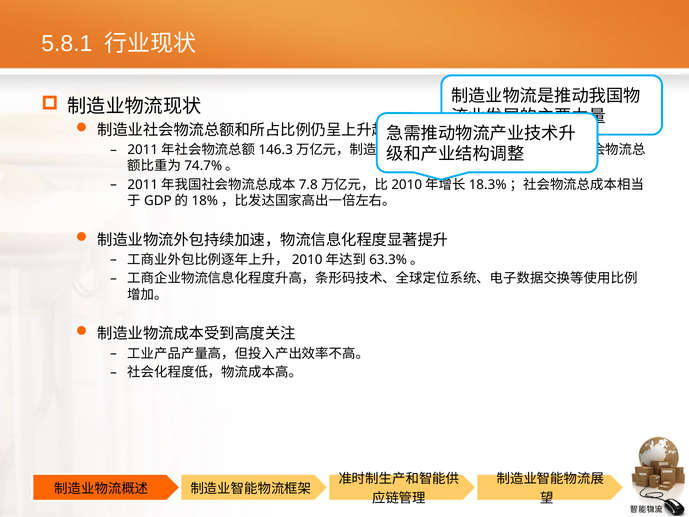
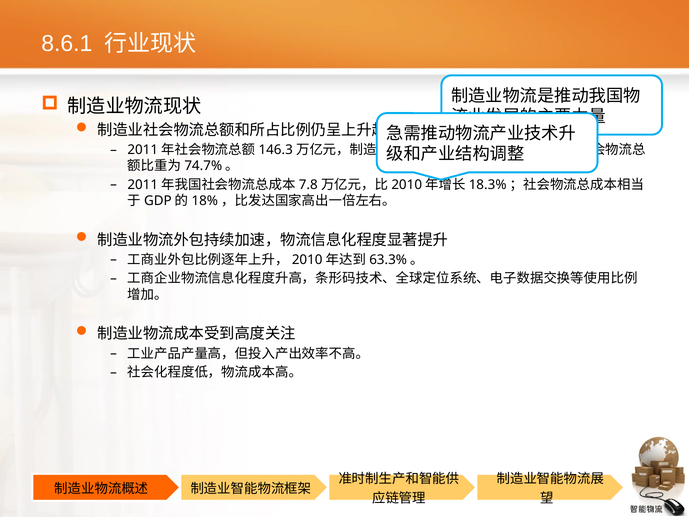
5.8.1: 5.8.1 -> 8.6.1 (67, 43)
